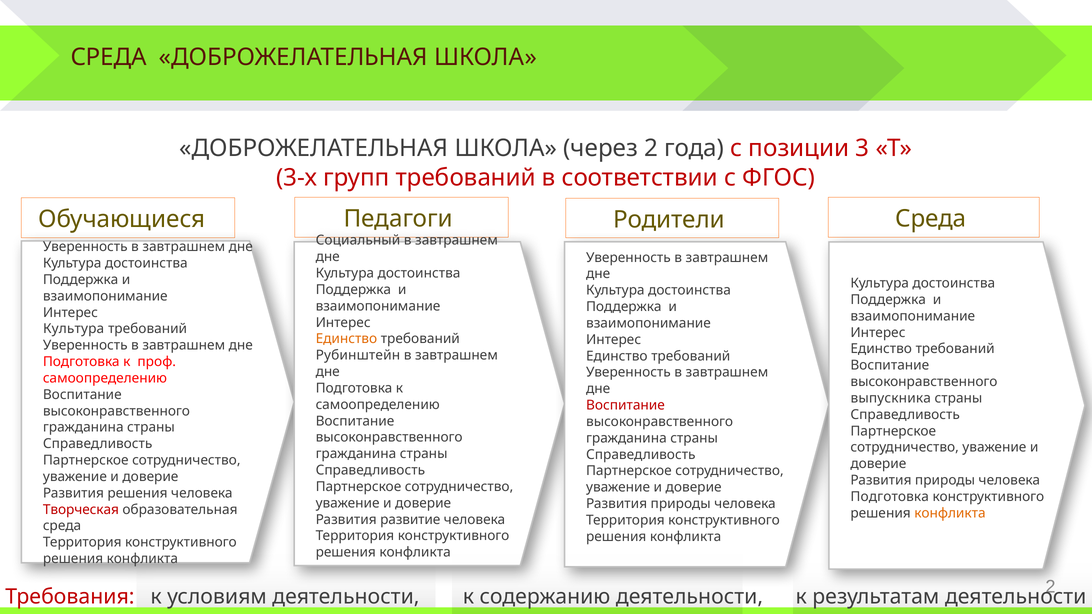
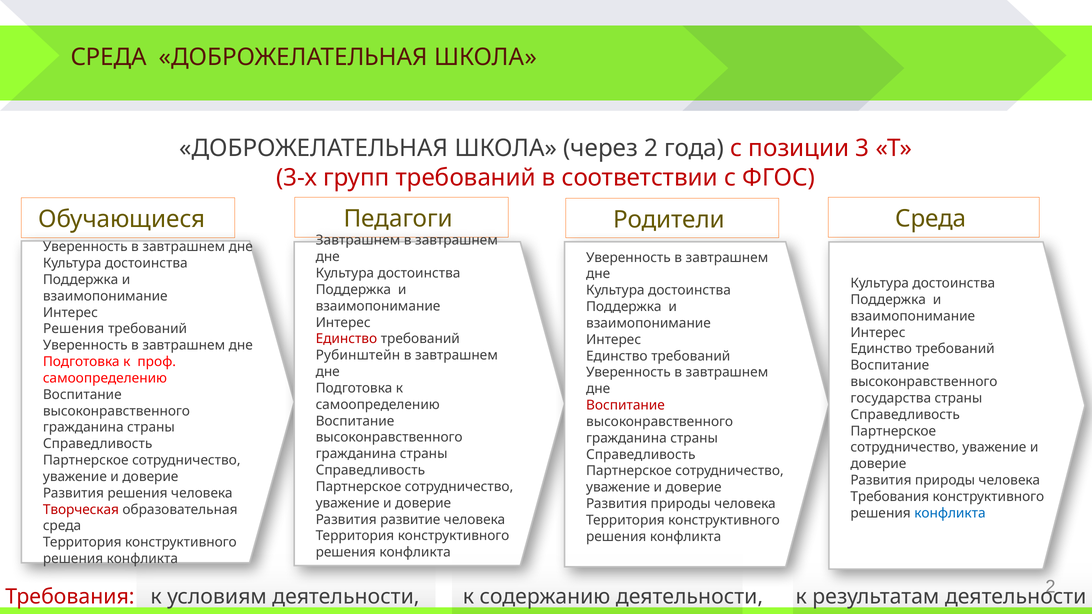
Социальный: Социальный -> Завтрашнем (358, 241)
Культура: Культура -> Решения (74, 329)
Единство colour: orange -> red (346, 339)
выпускника: выпускника -> государства (891, 398)
Подготовка: Подготовка -> Требования (890, 497)
конфликта colour: orange -> blue (950, 513)
